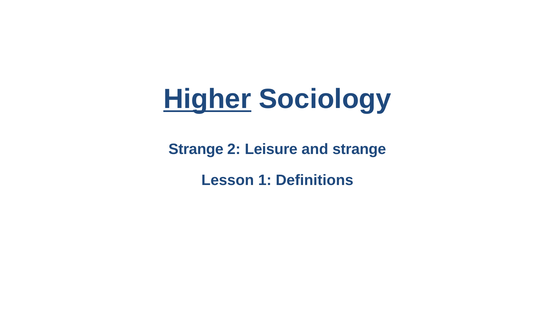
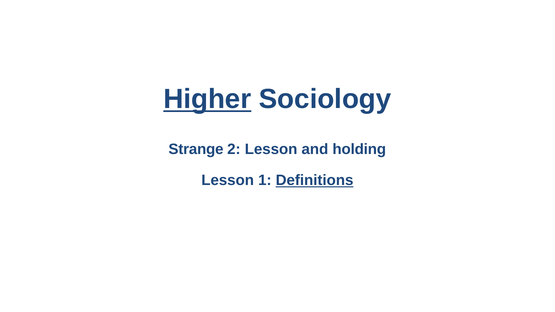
2 Leisure: Leisure -> Lesson (271, 149)
and strange: strange -> holding (359, 149)
Definitions underline: none -> present (315, 180)
